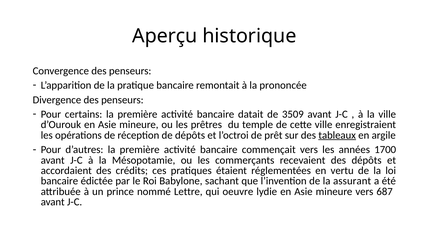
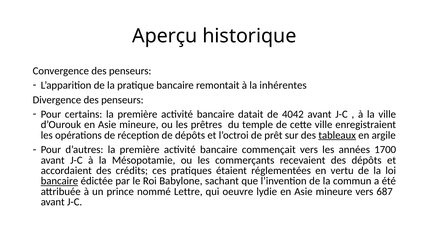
prononcée: prononcée -> inhérentes (283, 85)
3509: 3509 -> 4042 (293, 114)
bancaire underline: none -> present (59, 181)
assurant: assurant -> commun (352, 181)
